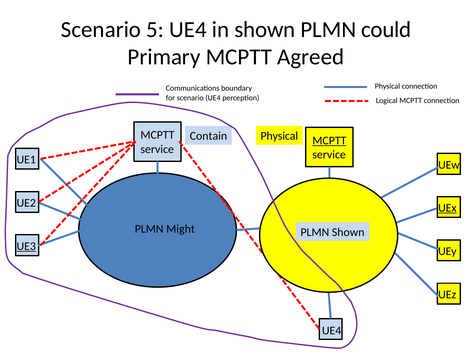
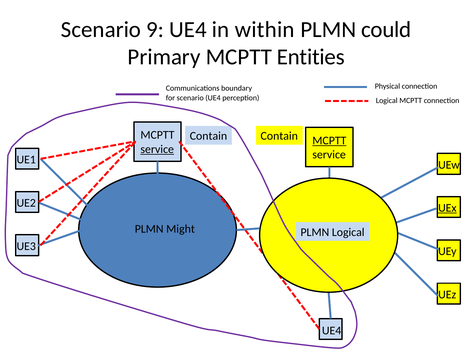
5: 5 -> 9 (155, 30)
in shown: shown -> within (265, 30)
Agreed: Agreed -> Entities (311, 57)
Physical: Physical -> Contain (279, 136)
service underline: none -> present (157, 149)
PLMN Shown: Shown -> Logical (348, 232)
UE3 underline: present -> none (26, 246)
